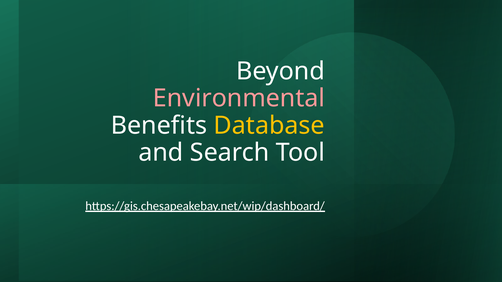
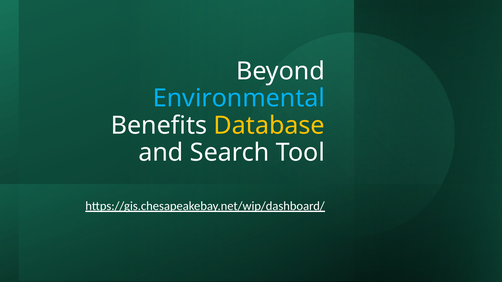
Environmental colour: pink -> light blue (239, 98)
